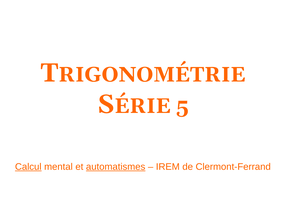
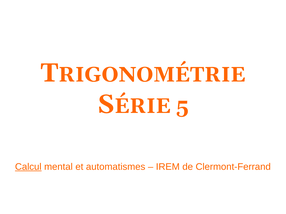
automatismes underline: present -> none (116, 167)
